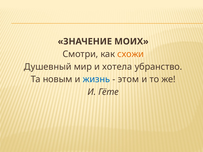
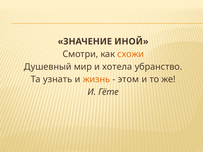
МОИХ: МОИХ -> ИНОЙ (131, 42)
новым: новым -> узнать (58, 79)
жизнь colour: blue -> orange (96, 79)
